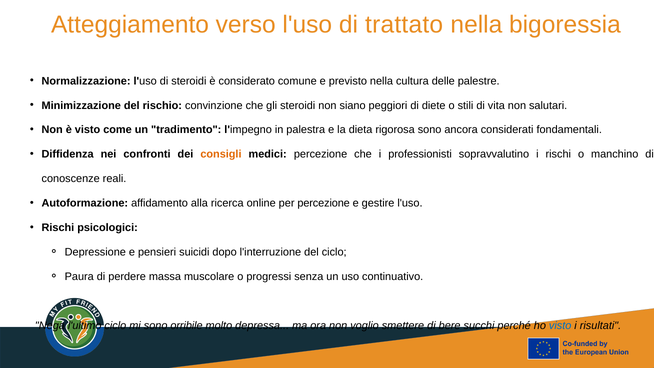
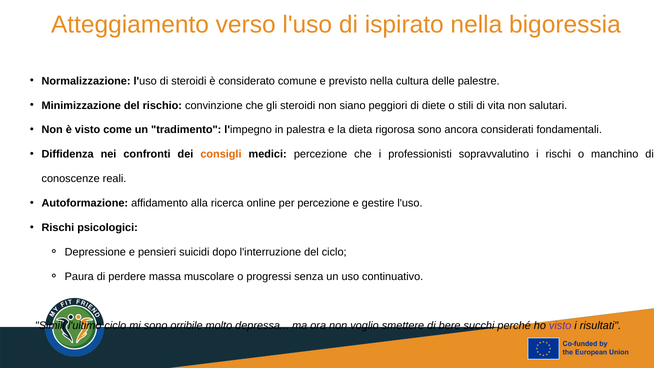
trattato: trattato -> ispirato (404, 25)
Nega: Nega -> Simili (50, 325)
visto colour: blue -> purple (560, 325)
